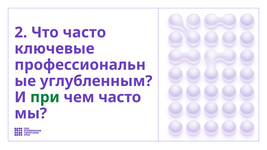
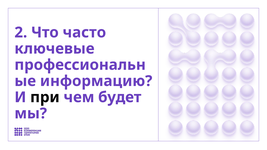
углубленным: углубленным -> информацию (96, 81)
при colour: green -> black (45, 97)
чем часто: часто -> будет (120, 97)
